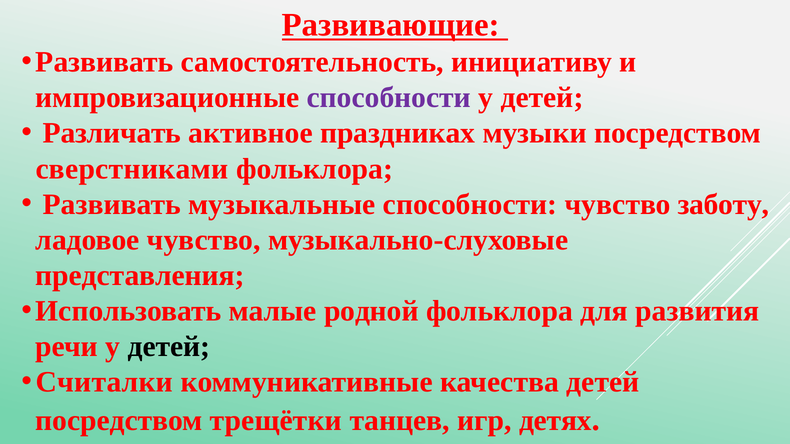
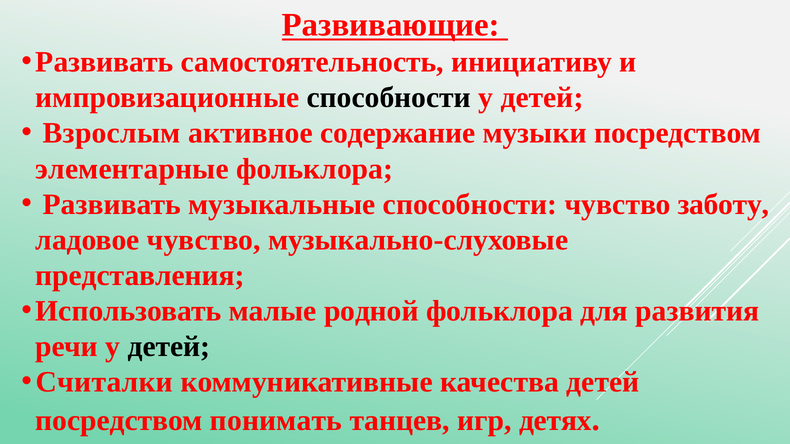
способности colour: purple -> black (389, 98)
Различать: Различать -> Взрослым (112, 133)
праздниках: праздниках -> содержание (398, 133)
сверстниками: сверстниками -> элементарные (132, 169)
трещётки: трещётки -> понимать (276, 421)
